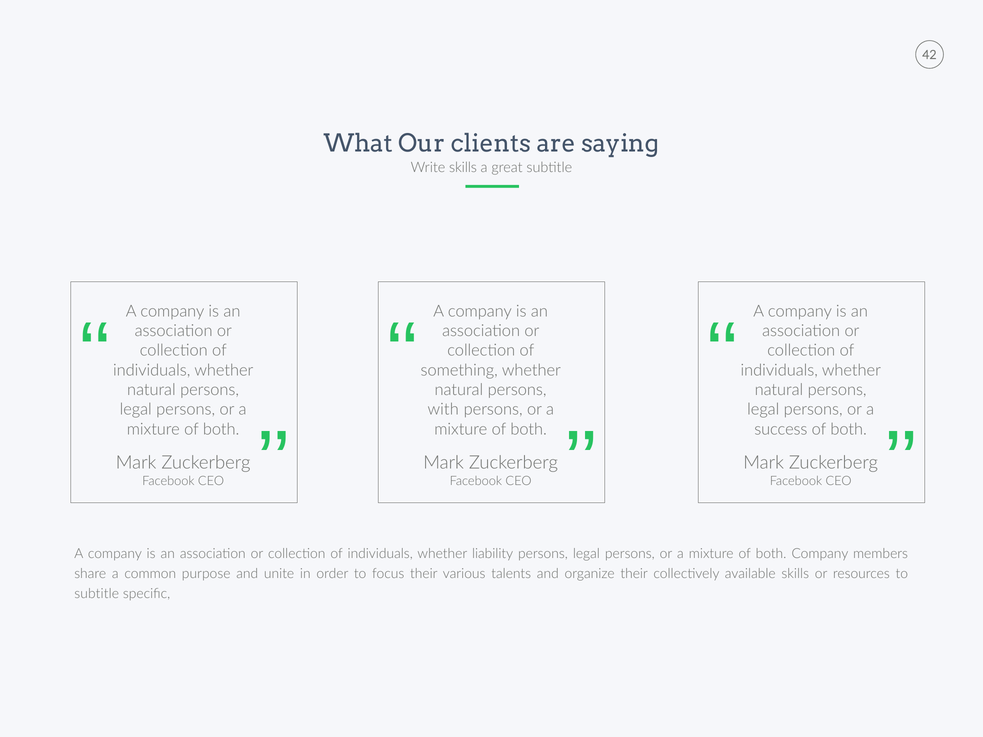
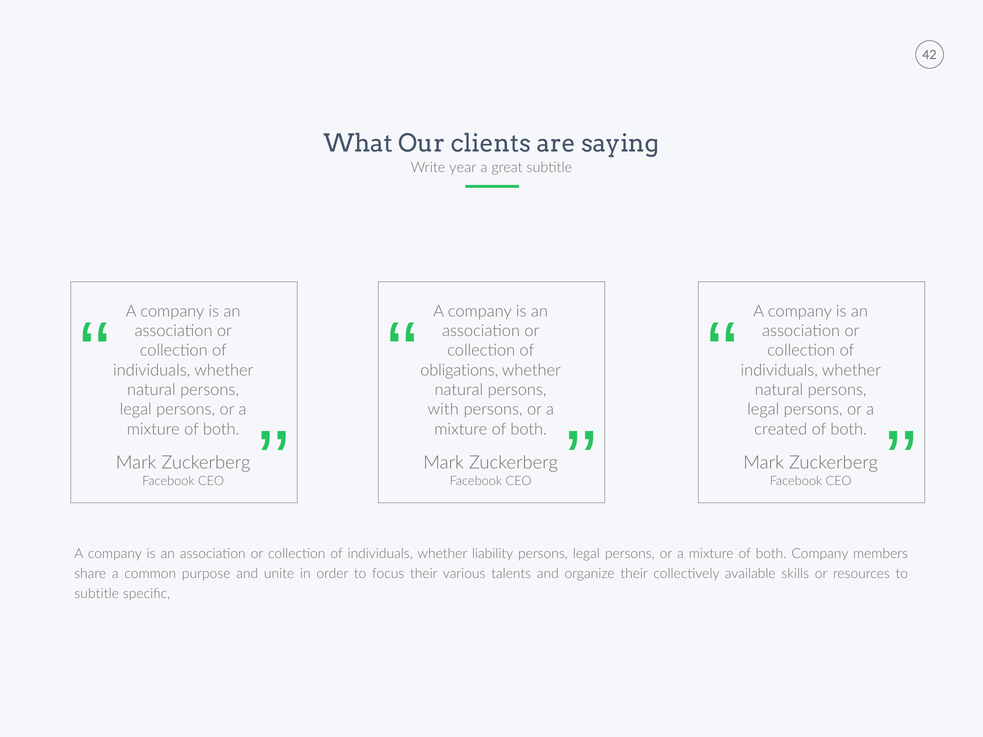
Write skills: skills -> year (463, 168)
something: something -> obligations (459, 370)
success: success -> created (781, 429)
